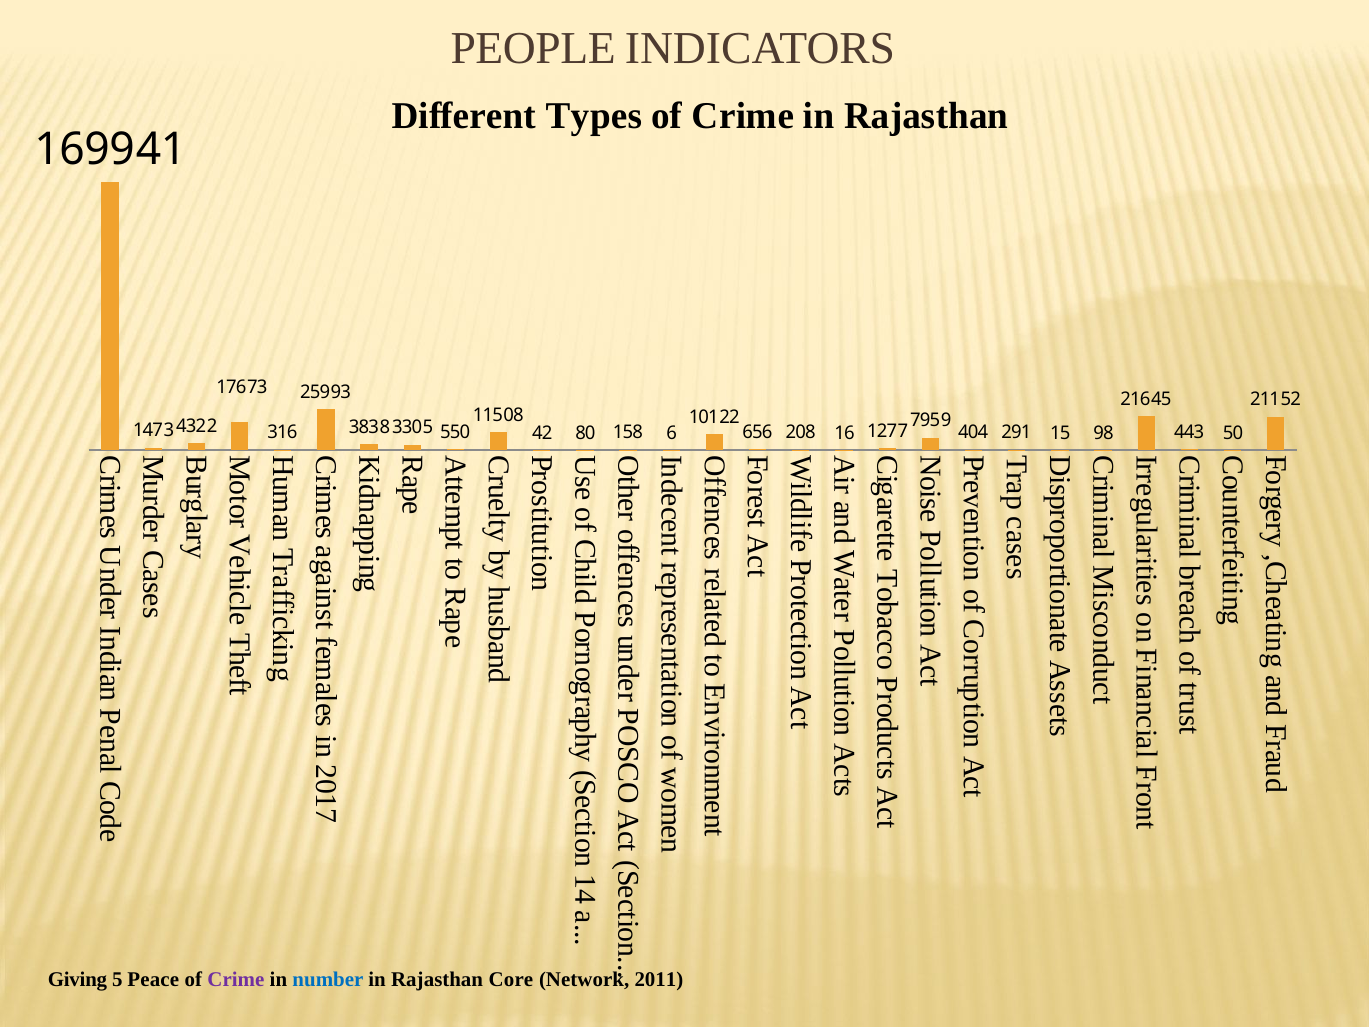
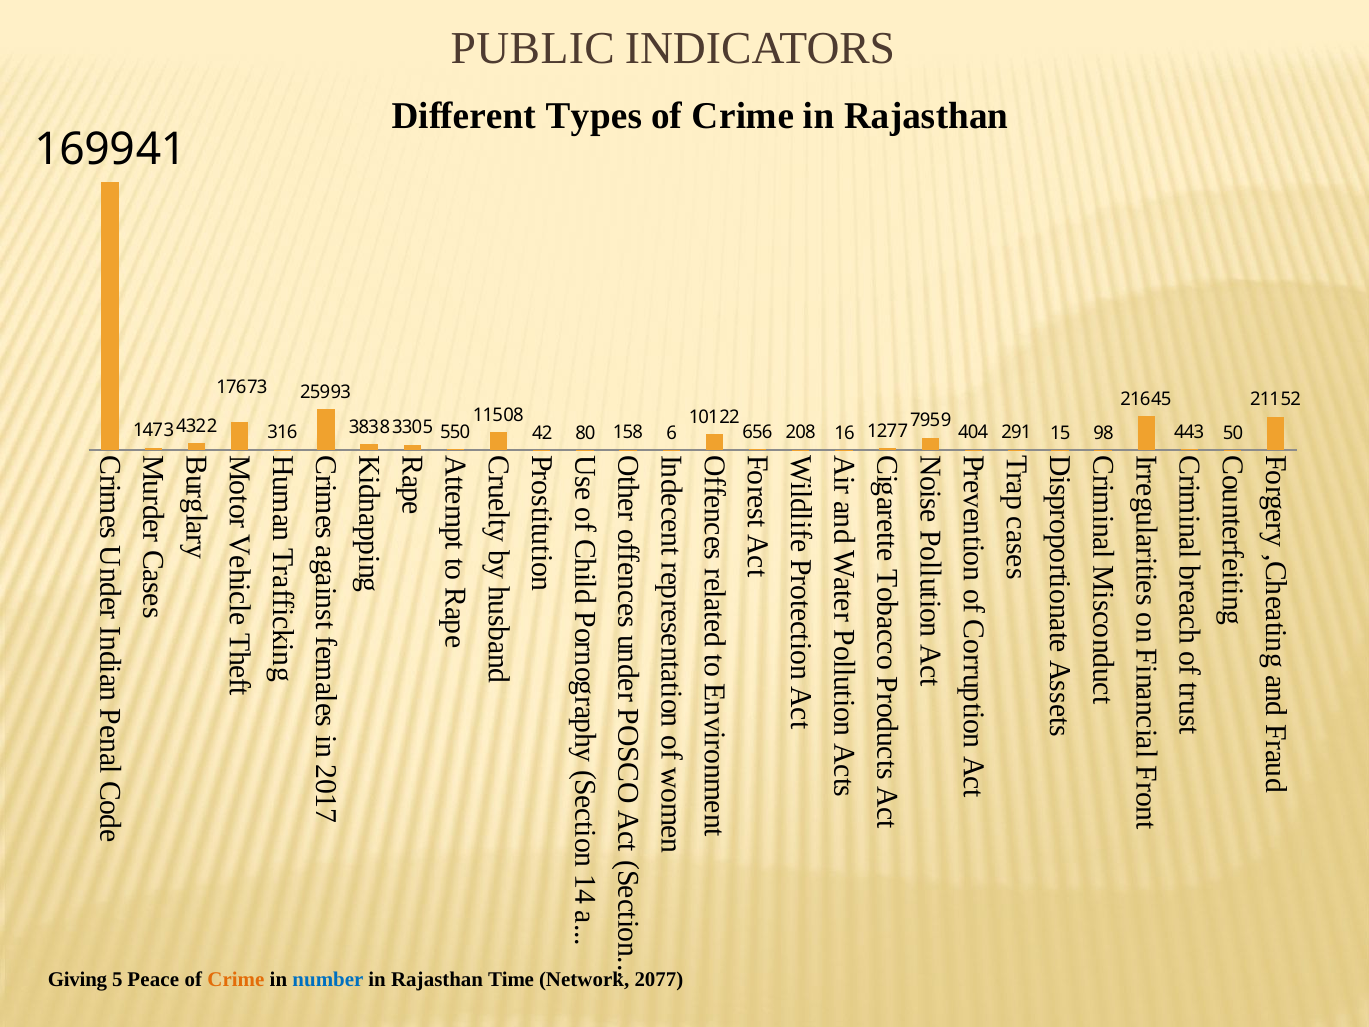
PEOPLE: PEOPLE -> PUBLIC (533, 49)
Crime colour: purple -> orange (236, 979)
Core: Core -> Time (511, 979)
2011: 2011 -> 2077 (659, 979)
